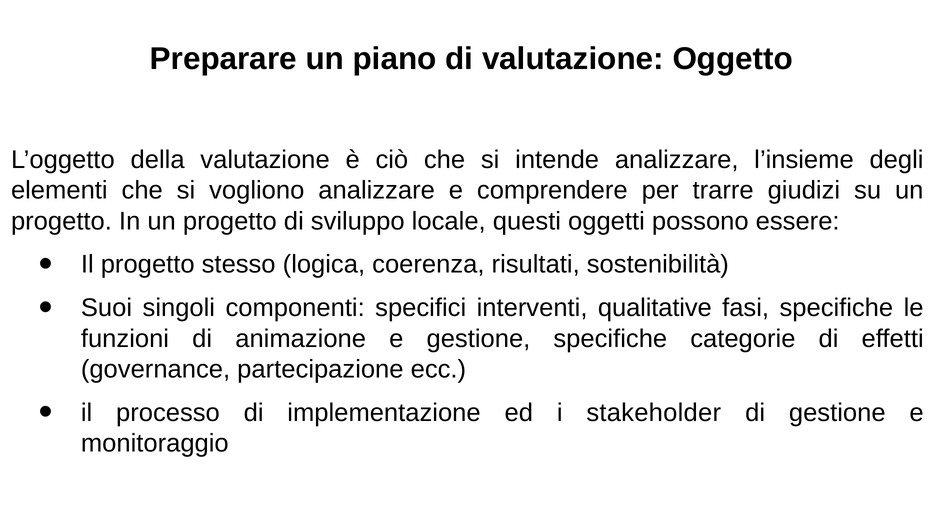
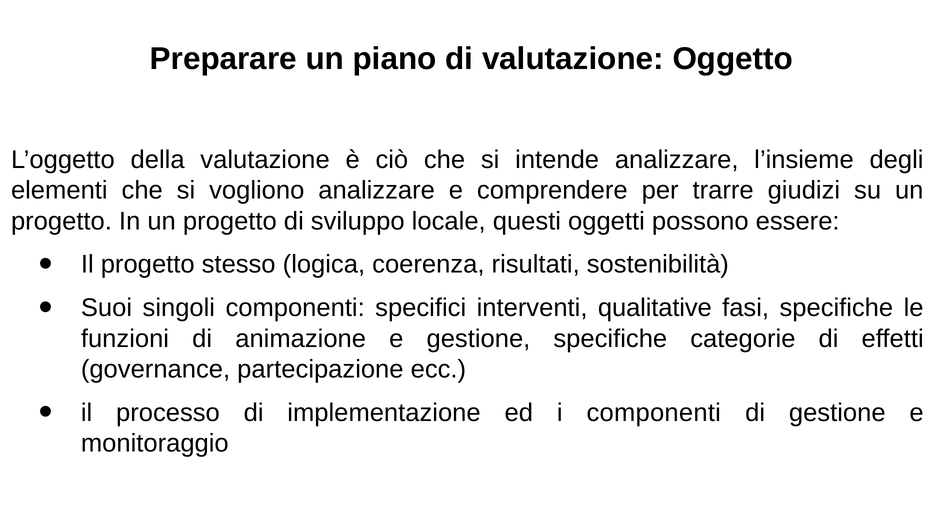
i stakeholder: stakeholder -> componenti (654, 413)
